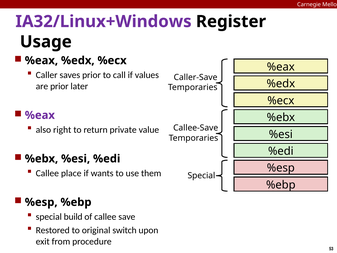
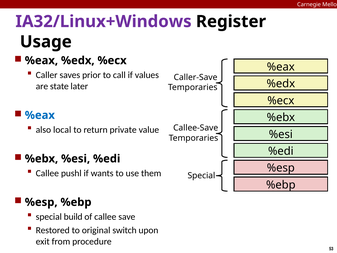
are prior: prior -> state (59, 86)
%eax colour: purple -> blue (40, 115)
right: right -> local (62, 130)
place: place -> pushl (71, 173)
